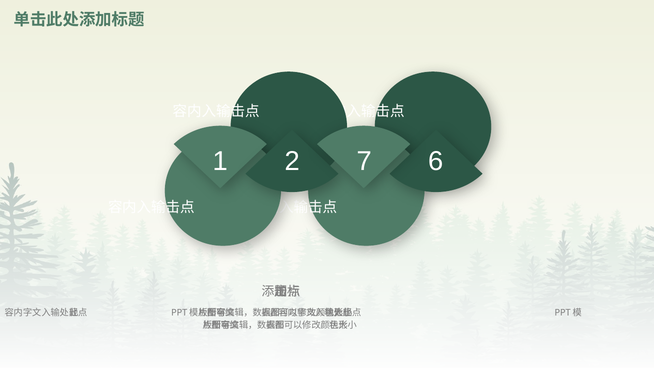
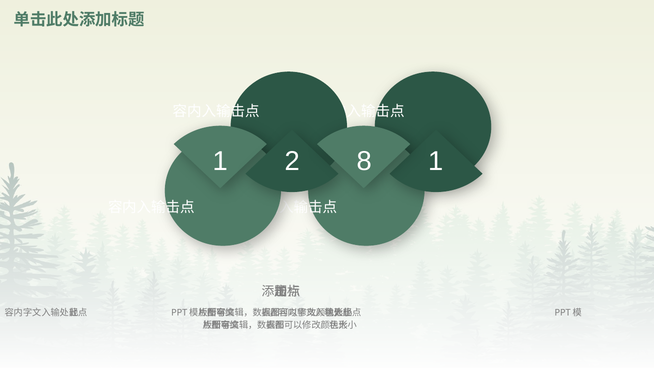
7: 7 -> 8 (364, 161)
1 6: 6 -> 1 (436, 161)
